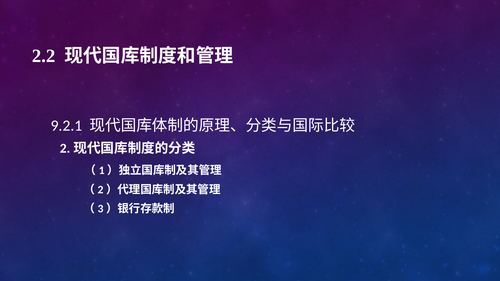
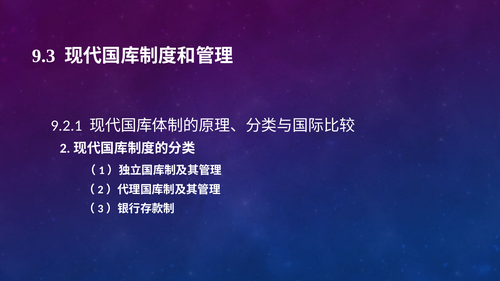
2.2: 2.2 -> 9.3 (44, 56)
